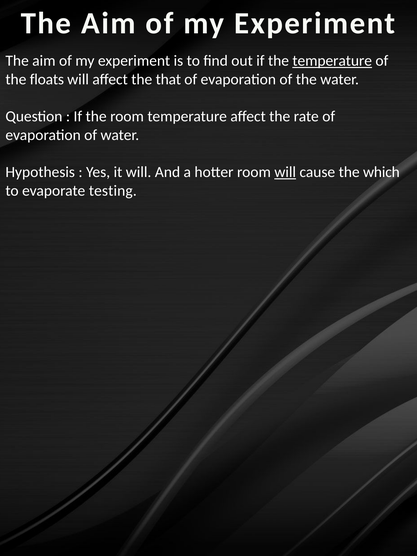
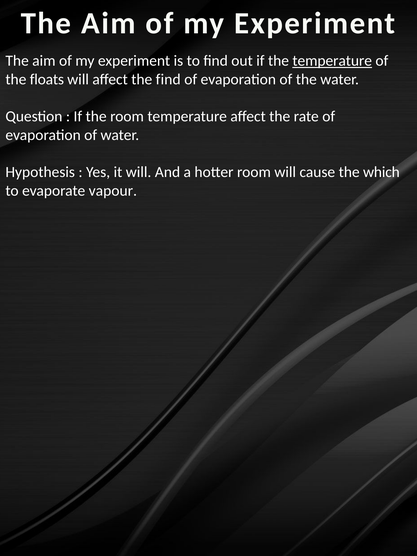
the that: that -> find (168, 79)
will underline: present -> none (285, 172)
testing: testing -> vapour (113, 191)
